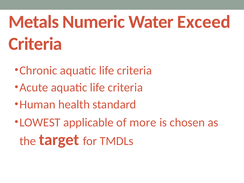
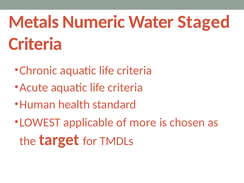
Exceed: Exceed -> Staged (204, 22)
